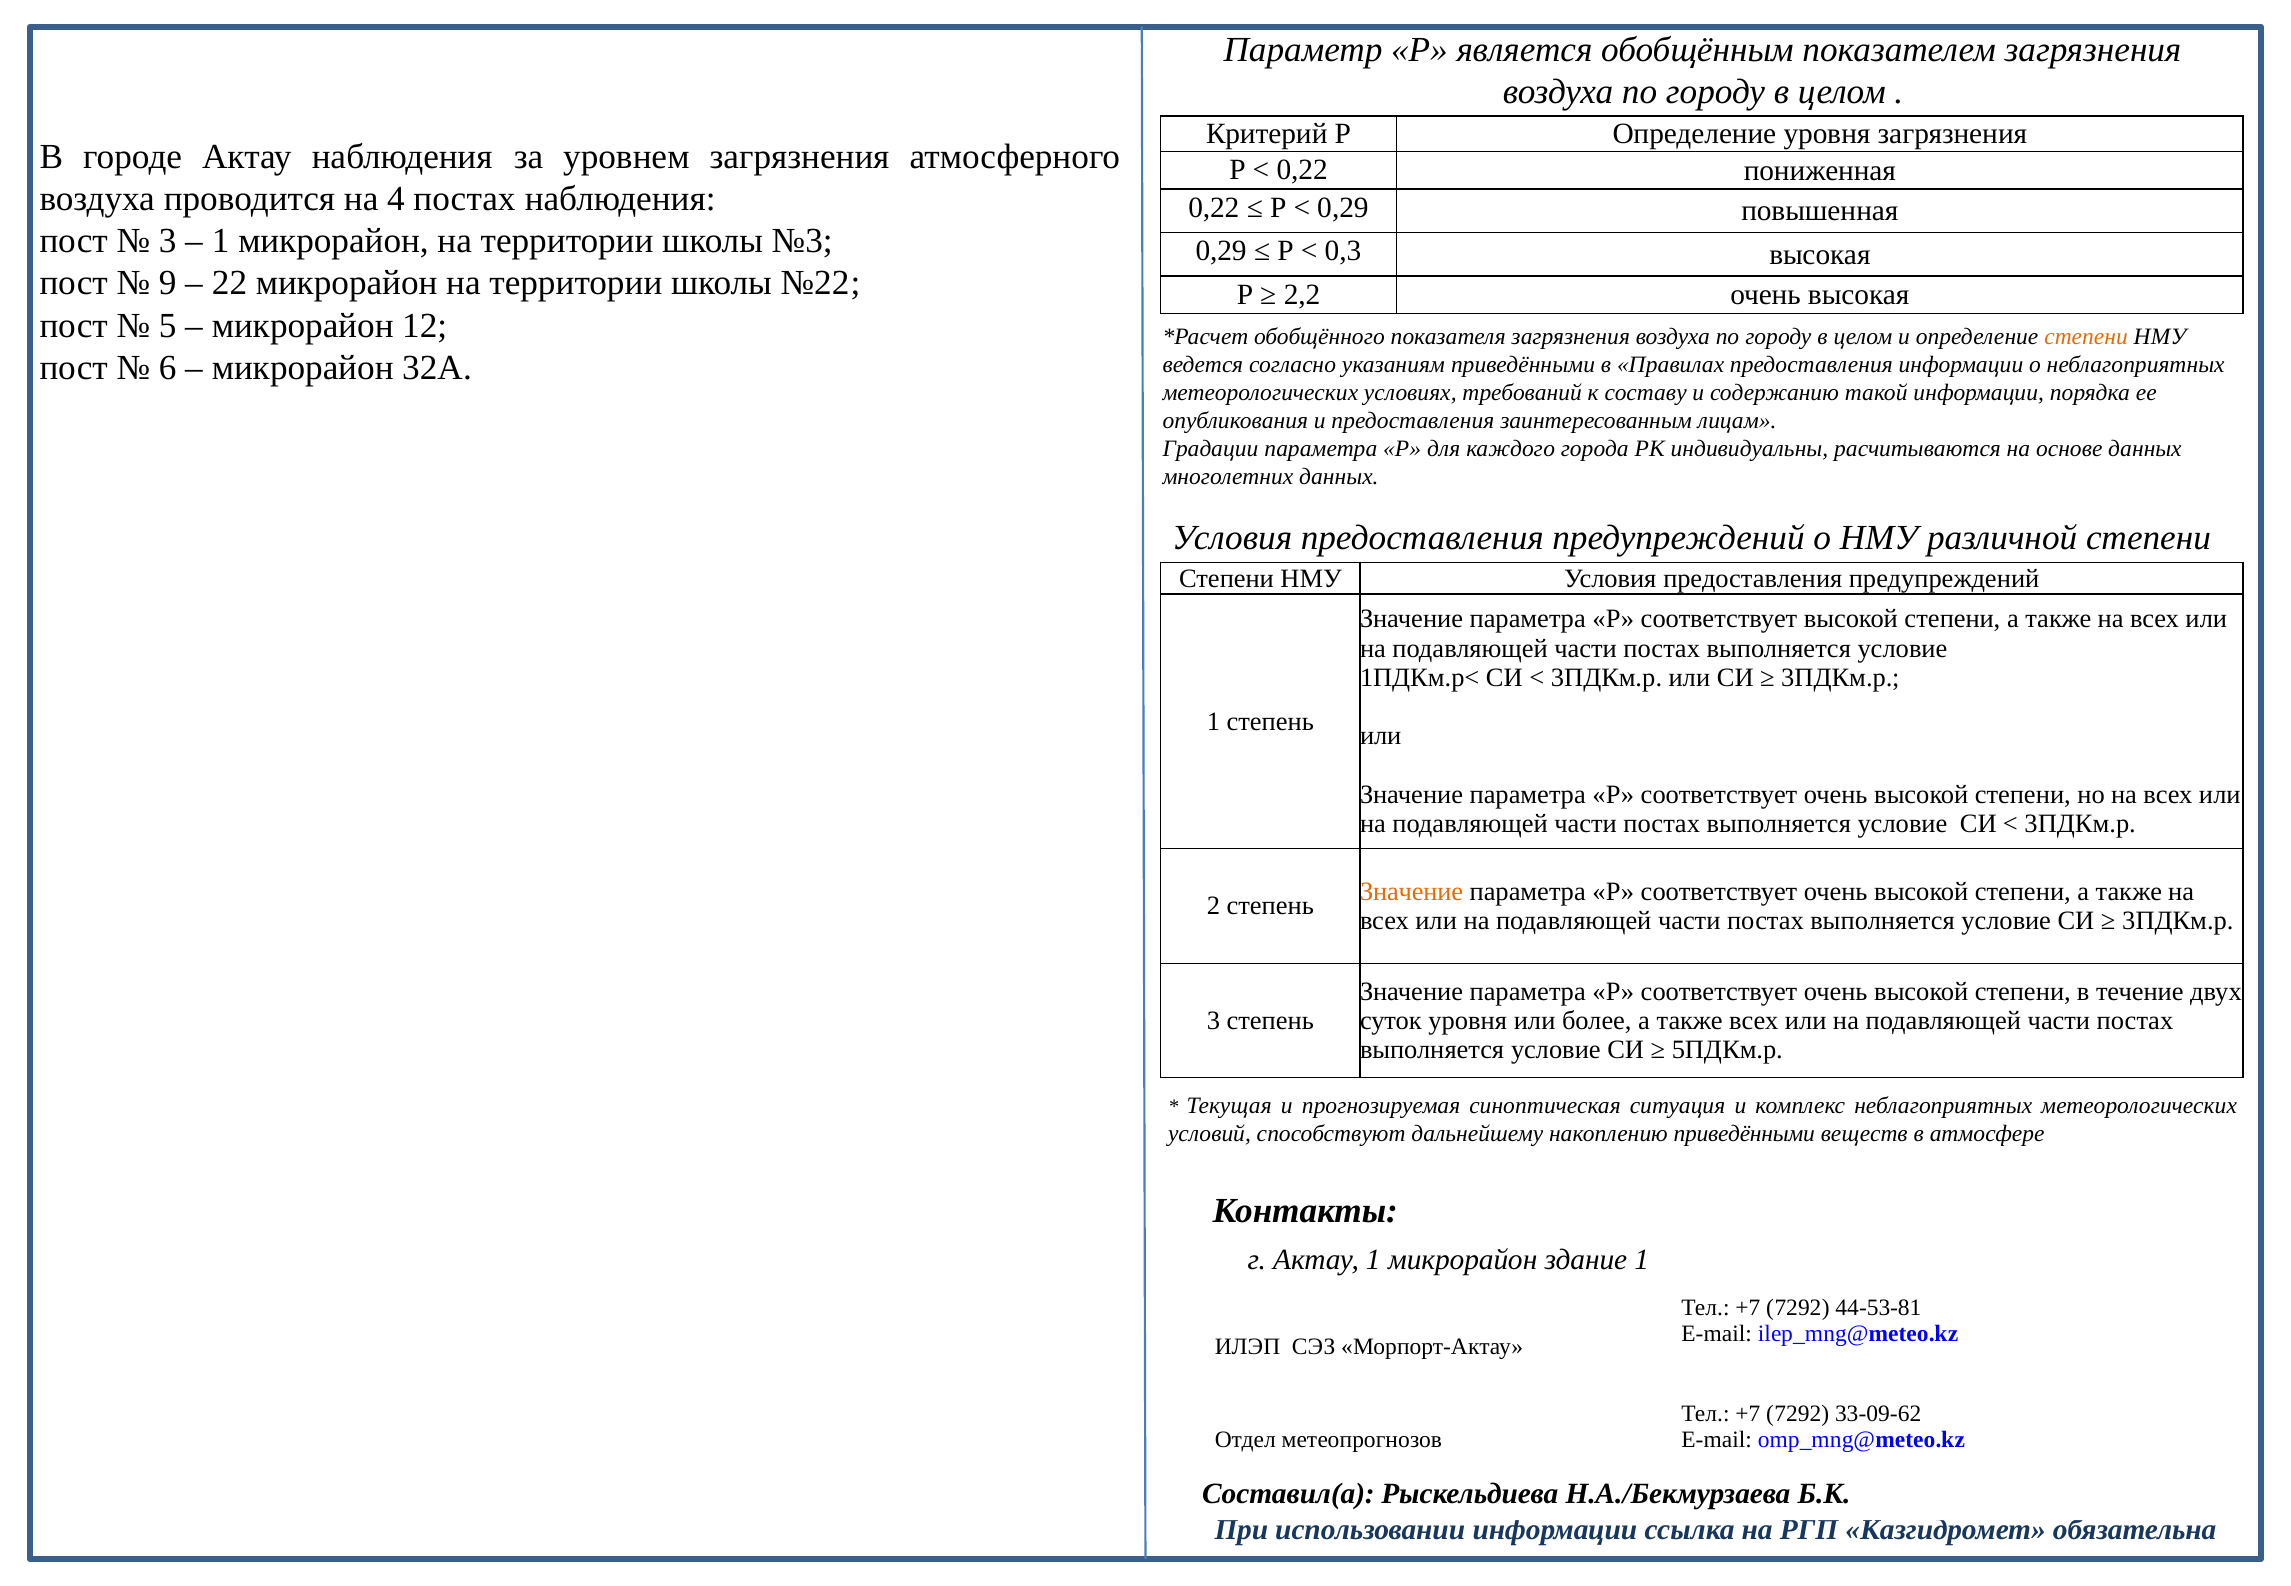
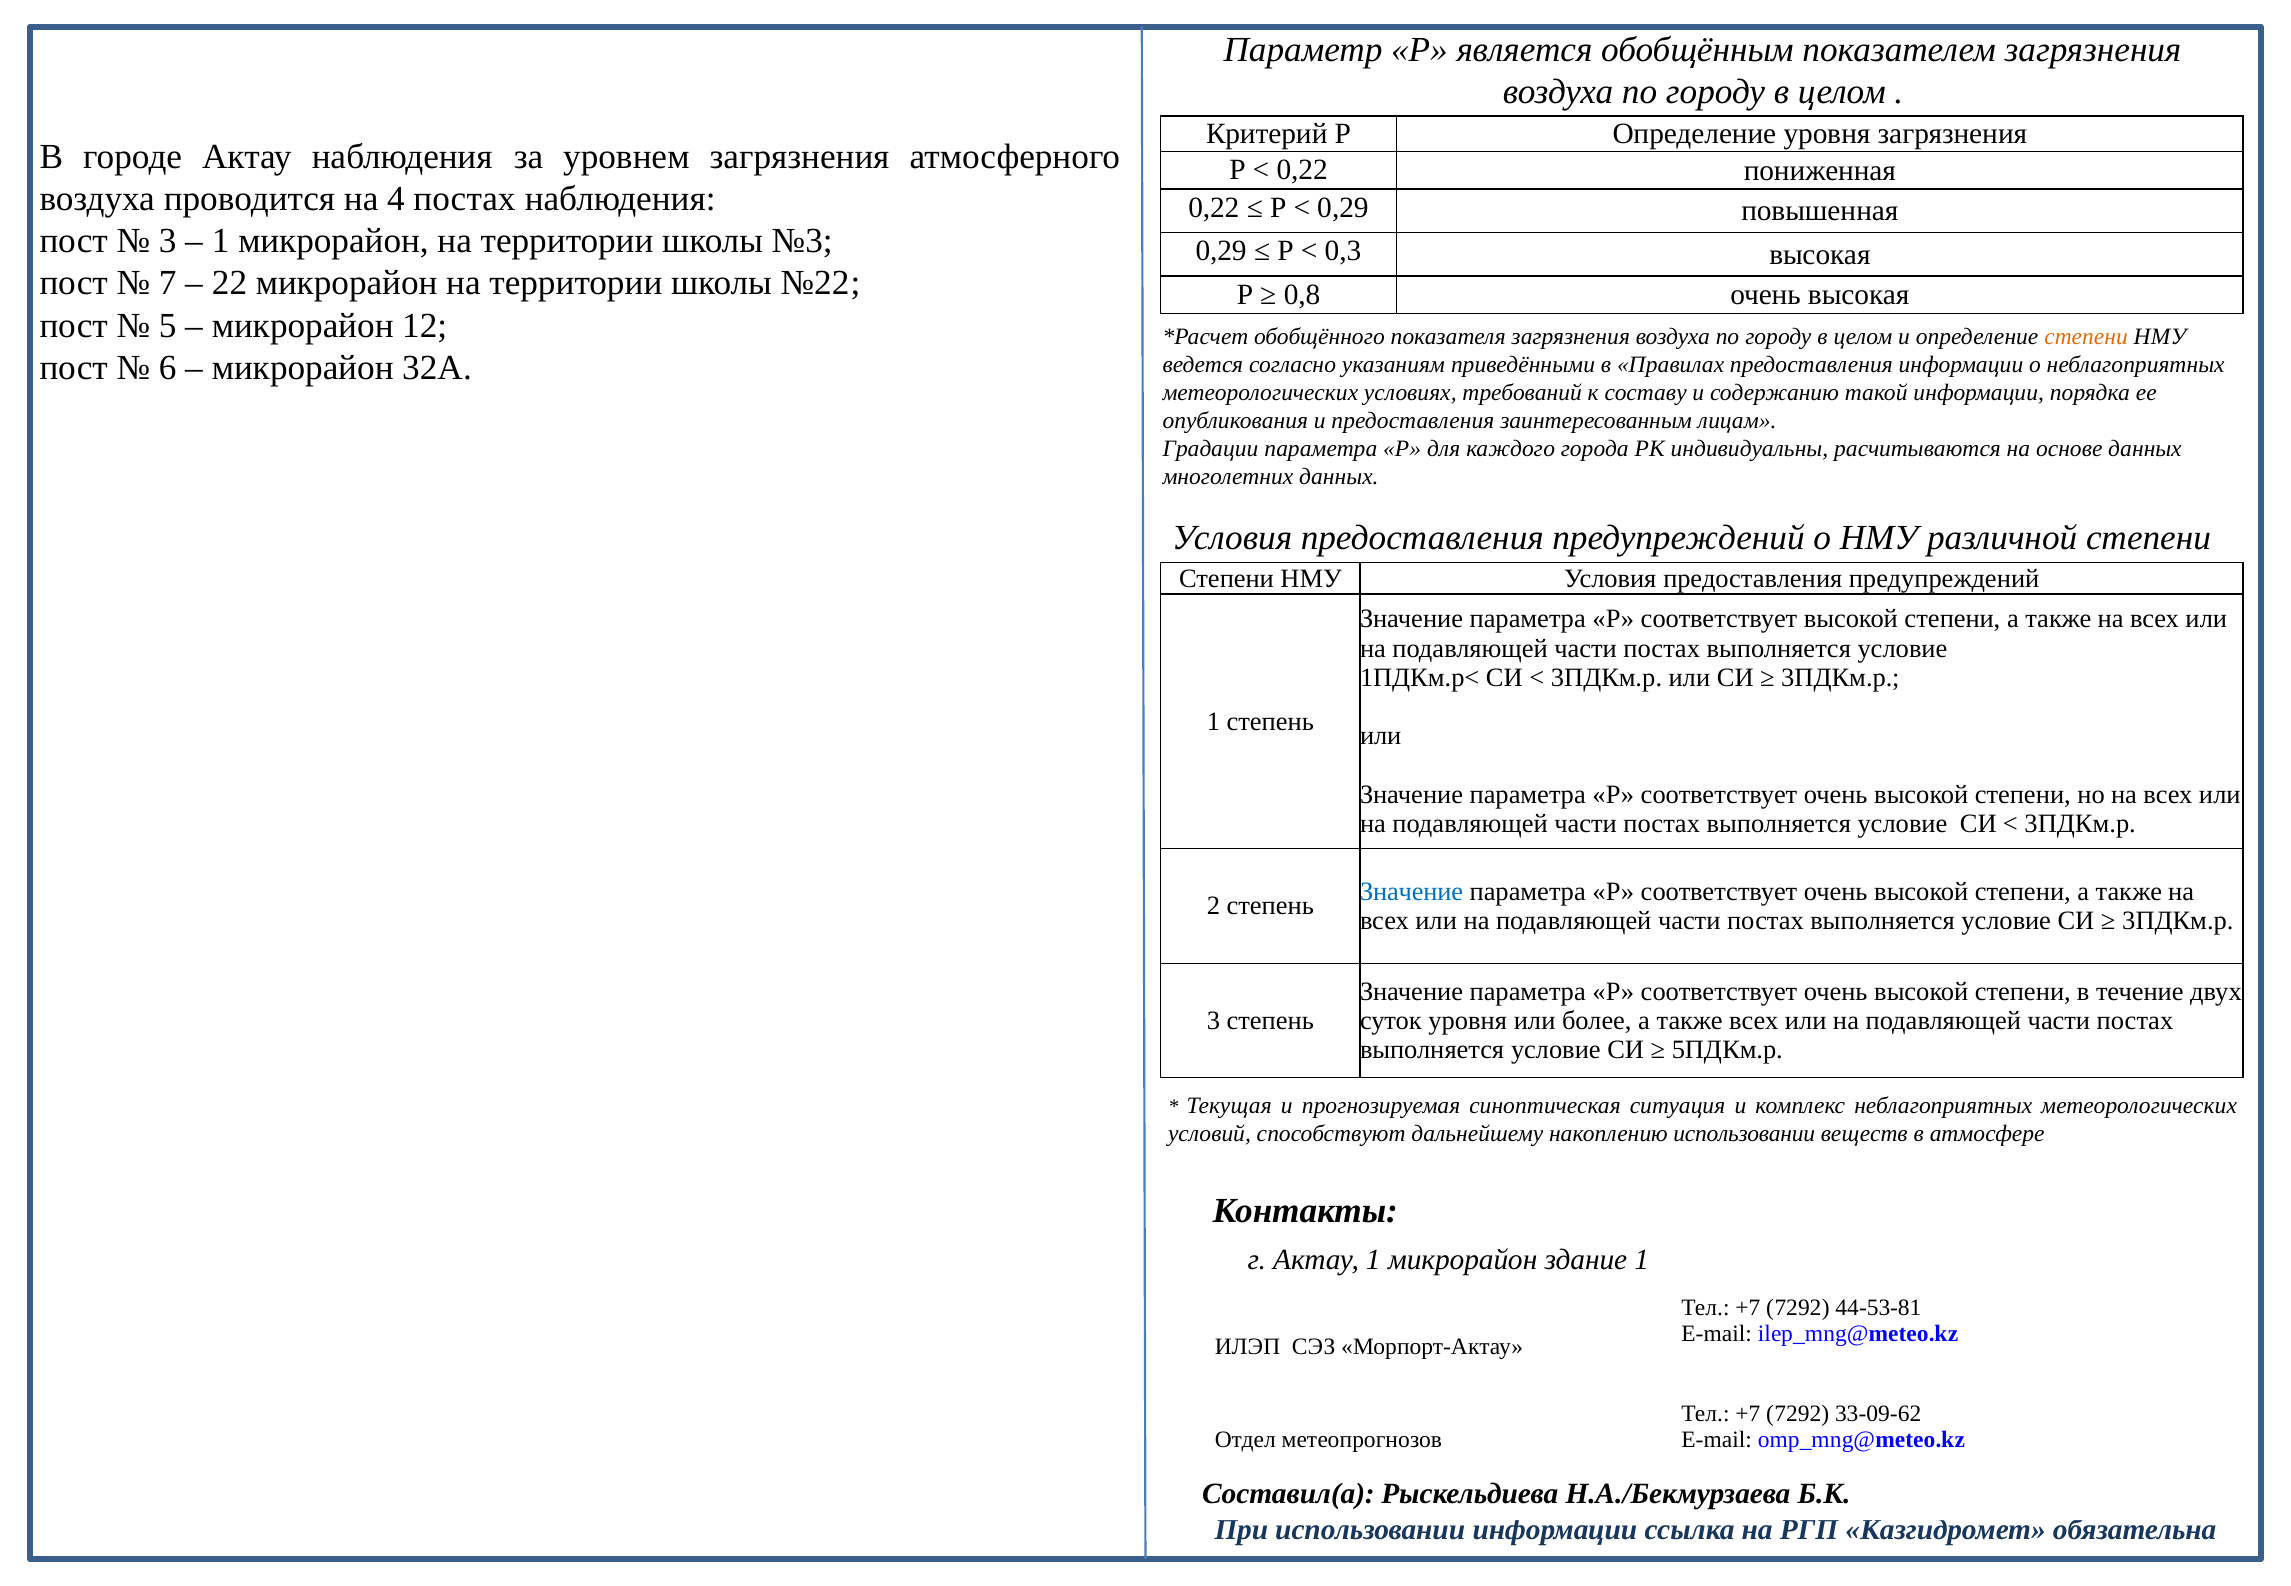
9: 9 -> 7 (168, 283)
2,2: 2,2 -> 0,8 (1302, 295)
Значение colour: orange -> blue (1412, 892)
накоплению приведёнными: приведёнными -> использовании (1744, 1134)
